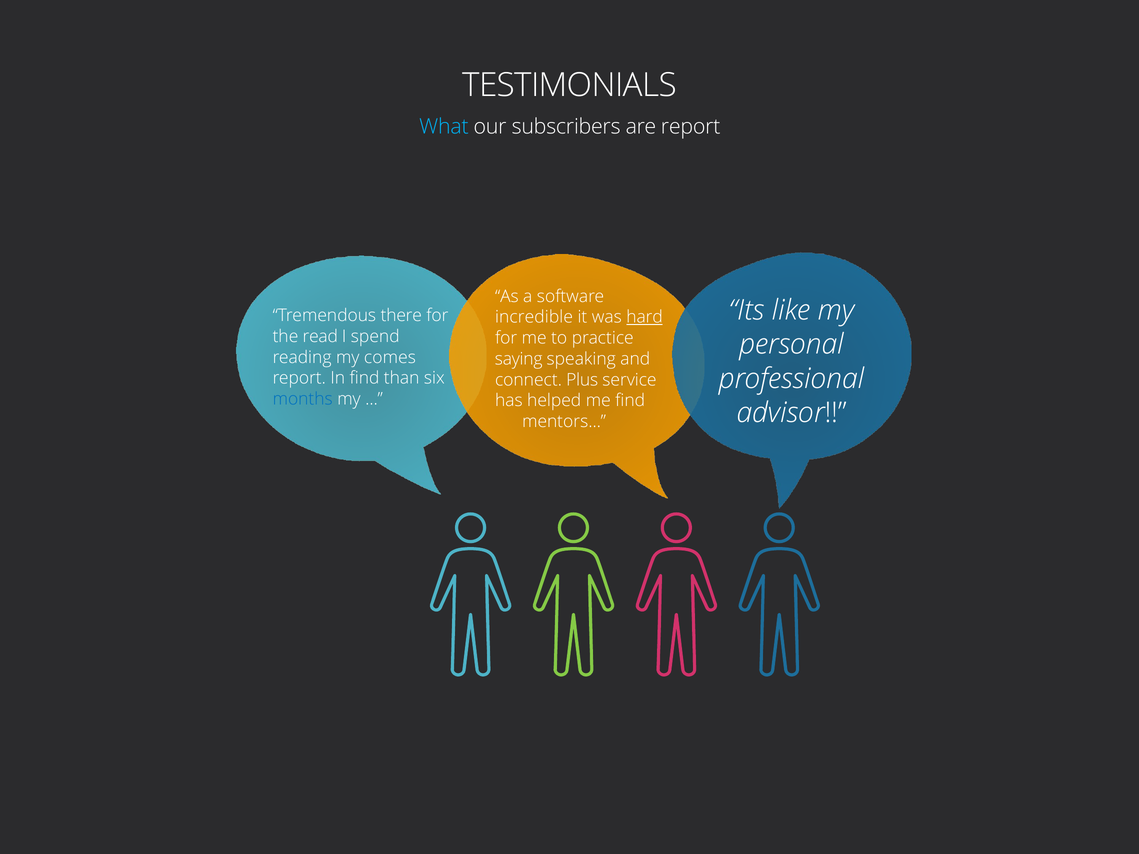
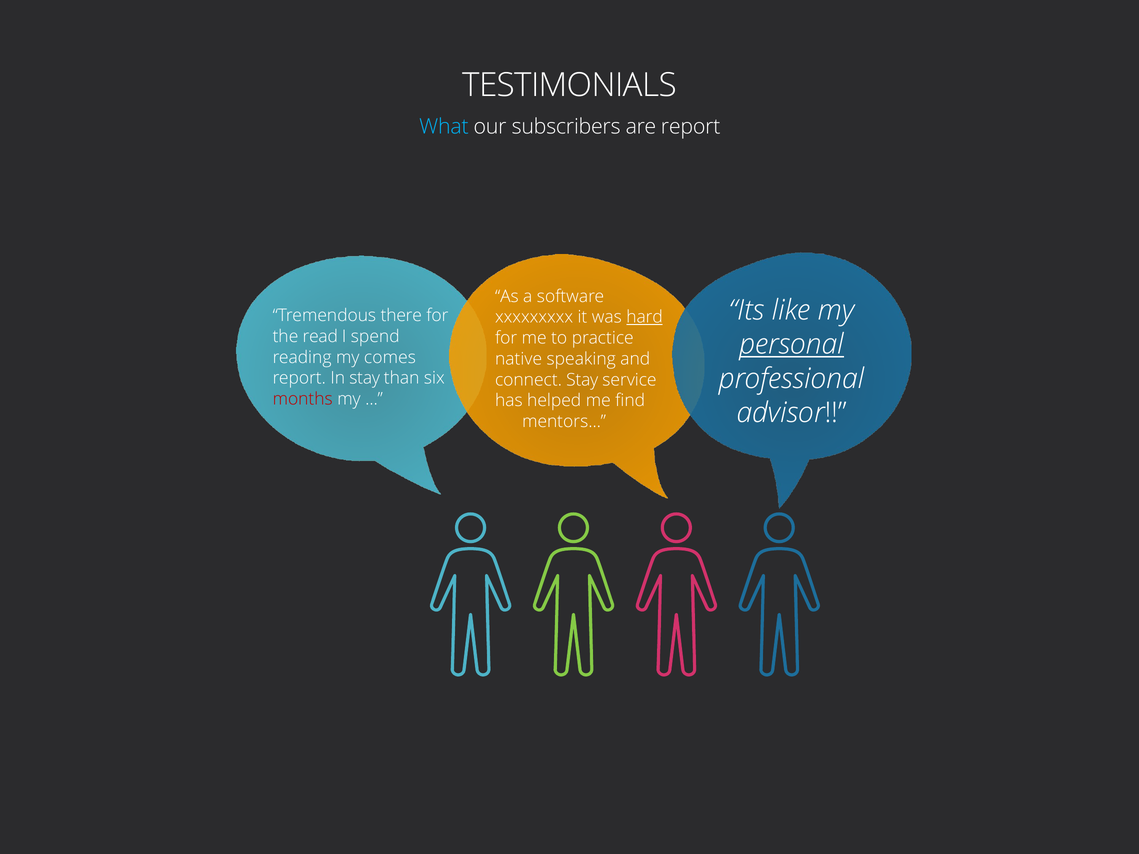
incredible: incredible -> xxxxxxxxx (534, 317)
personal underline: none -> present (792, 345)
saying: saying -> native (519, 359)
In find: find -> stay (365, 378)
connect Plus: Plus -> Stay (582, 380)
months colour: blue -> red (303, 399)
